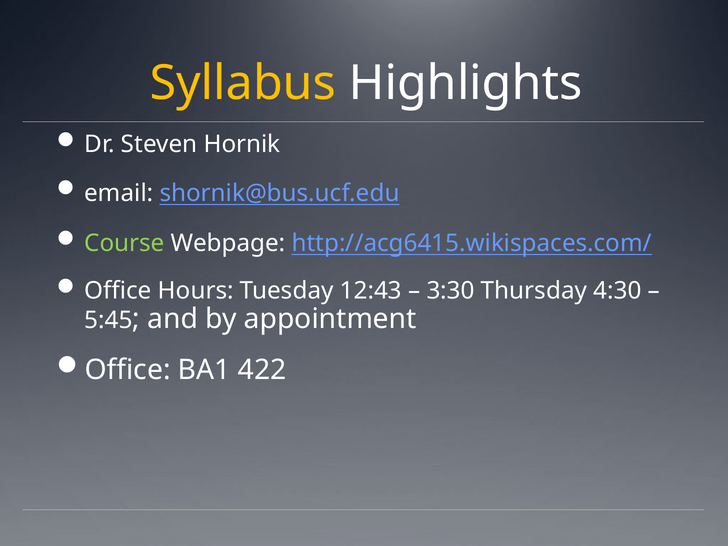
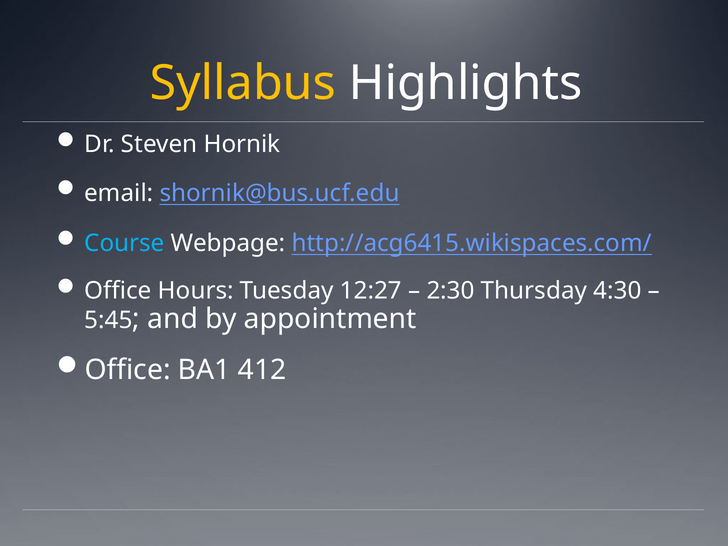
Course colour: light green -> light blue (125, 243)
12:43: 12:43 -> 12:27 (371, 291)
3:30: 3:30 -> 2:30 (451, 291)
422: 422 -> 412 (262, 370)
